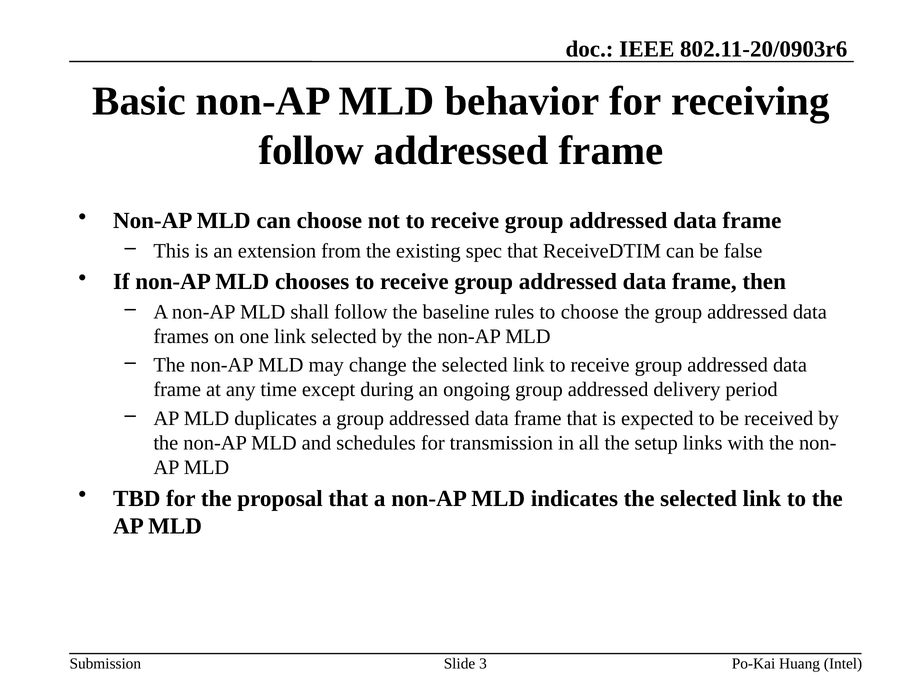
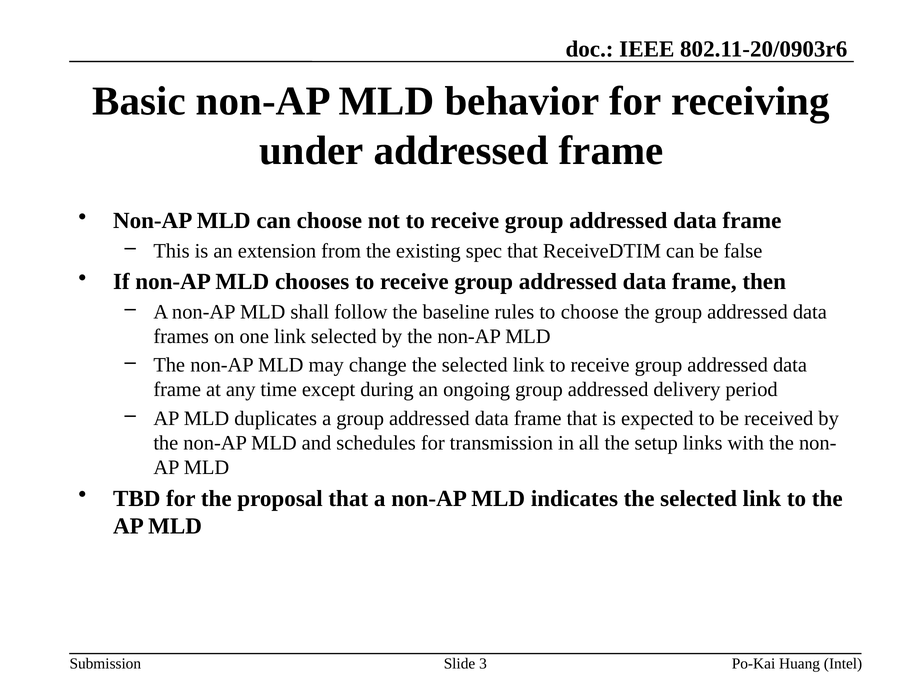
follow: follow -> under (311, 151)
